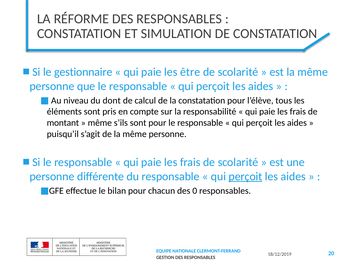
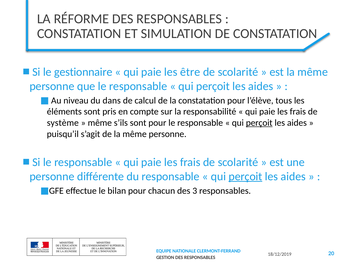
dont: dont -> dans (112, 100)
montant: montant -> système (63, 123)
perçoit underline: none -> present (259, 123)
0: 0 -> 3 (195, 191)
